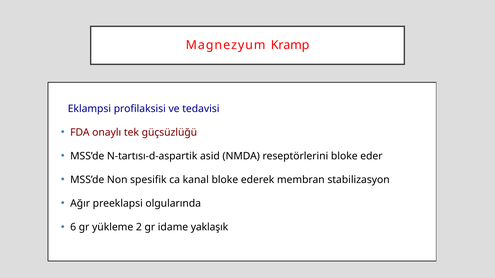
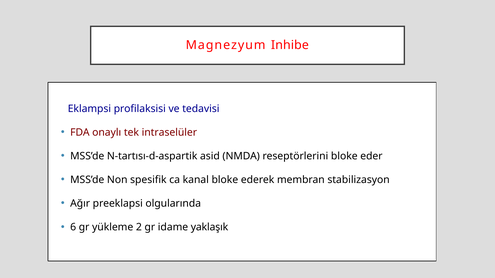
Kramp: Kramp -> Inhibe (290, 45)
güçsüzlüğü: güçsüzlüğü -> intraselüler (169, 133)
